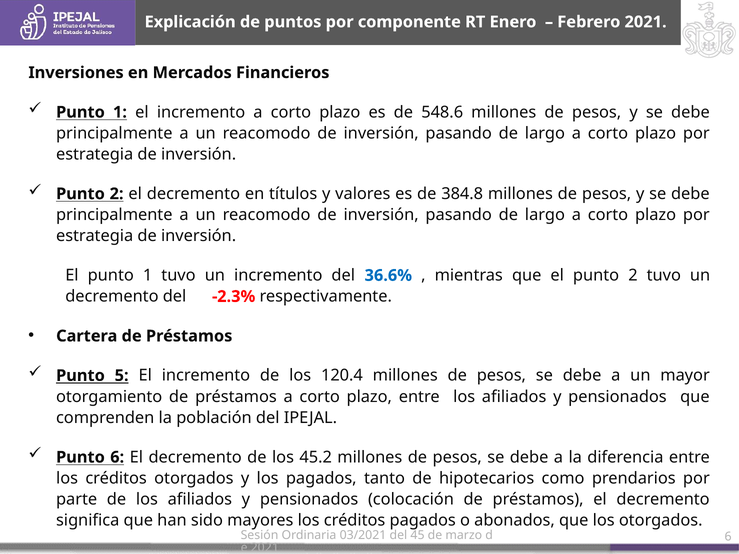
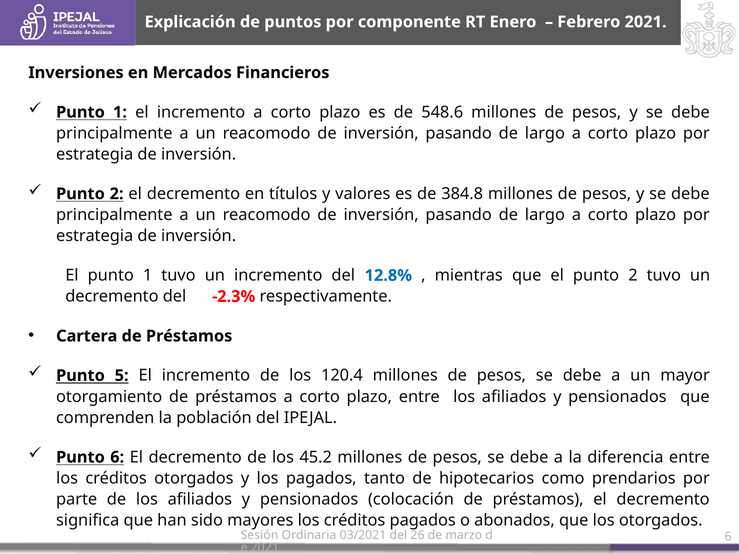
36.6%: 36.6% -> 12.8% (388, 276)
45: 45 -> 26 (418, 536)
